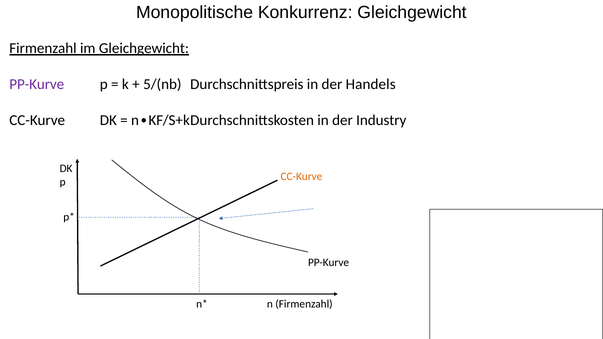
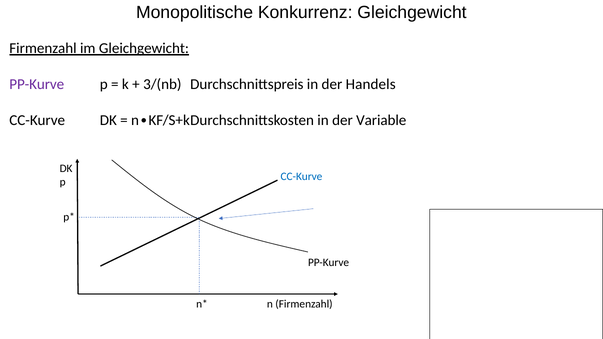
5/(nb: 5/(nb -> 3/(nb (162, 84)
Industry: Industry -> Variable (381, 121)
CC-Kurve colour: orange -> blue (301, 177)
